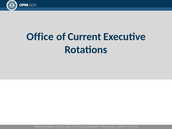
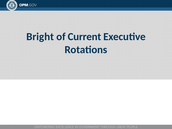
Office: Office -> Bright (40, 37)
